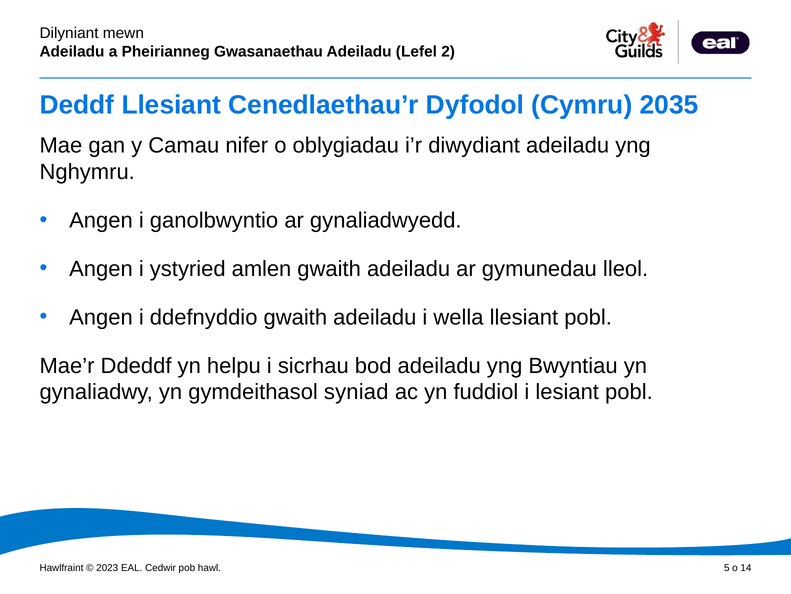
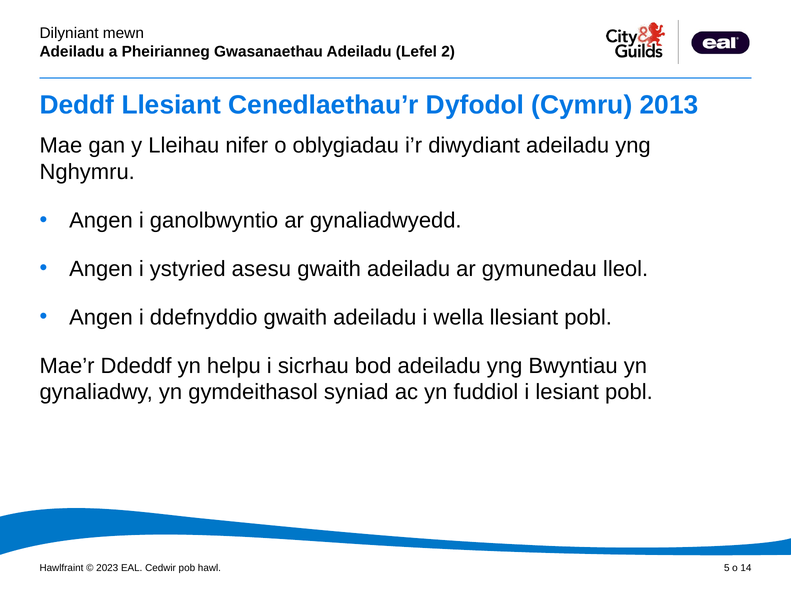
2035: 2035 -> 2013 (669, 105)
Camau: Camau -> Lleihau (184, 146)
amlen: amlen -> asesu (261, 269)
